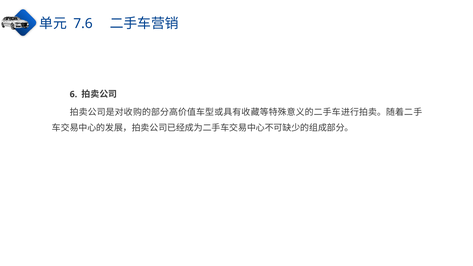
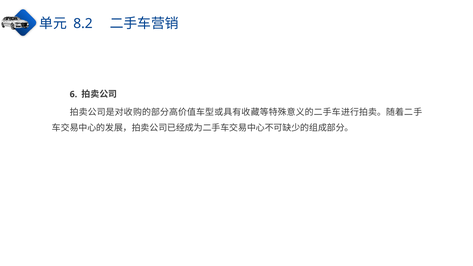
7.6: 7.6 -> 8.2 (83, 23)
